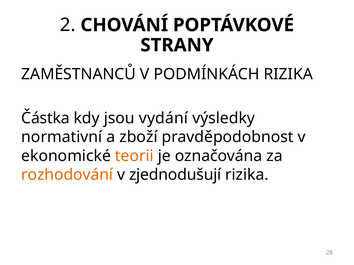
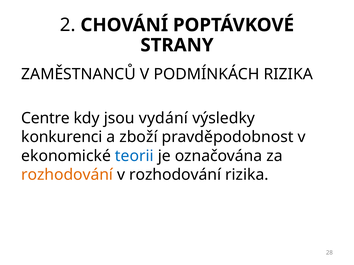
Částka: Částka -> Centre (45, 118)
normativní: normativní -> konkurenci (62, 137)
teorii colour: orange -> blue (134, 156)
v zjednodušují: zjednodušují -> rozhodování (175, 175)
